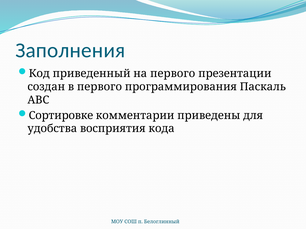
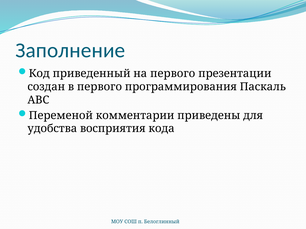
Заполнения: Заполнения -> Заполнение (70, 51)
Сортировке: Сортировке -> Переменой (61, 116)
